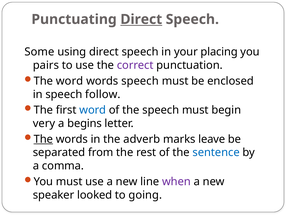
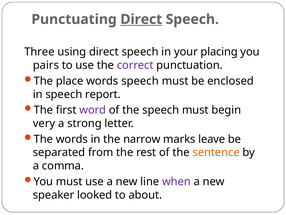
Some: Some -> Three (39, 52)
The word: word -> place (70, 81)
follow: follow -> report (103, 94)
word colour: blue -> purple (93, 110)
begins: begins -> strong (84, 123)
The underline: present -> none (43, 139)
adverb: adverb -> narrow (142, 139)
sentence colour: blue -> orange (216, 152)
going: going -> about (145, 195)
